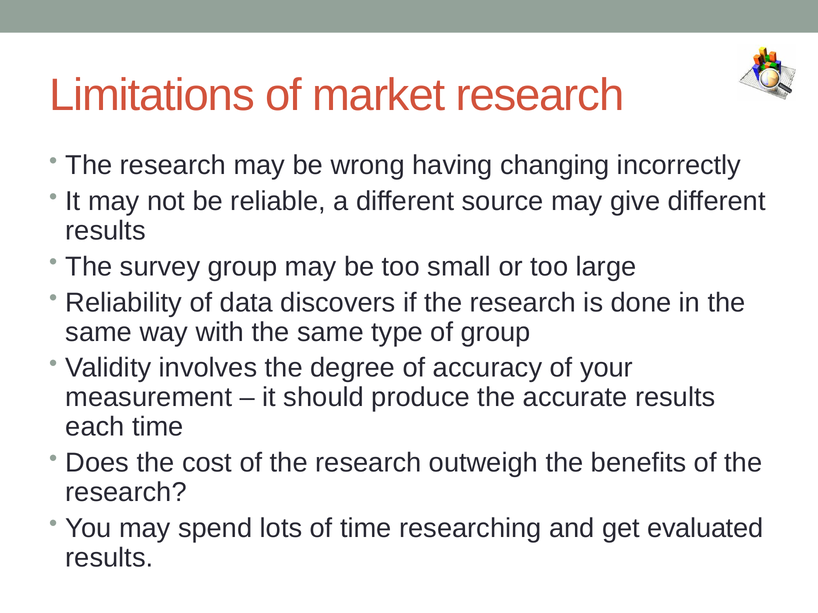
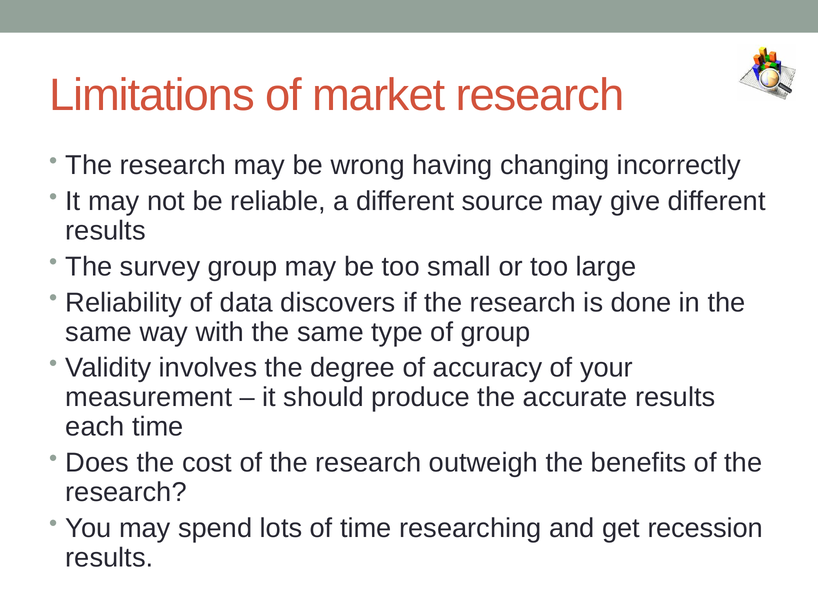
evaluated: evaluated -> recession (705, 529)
